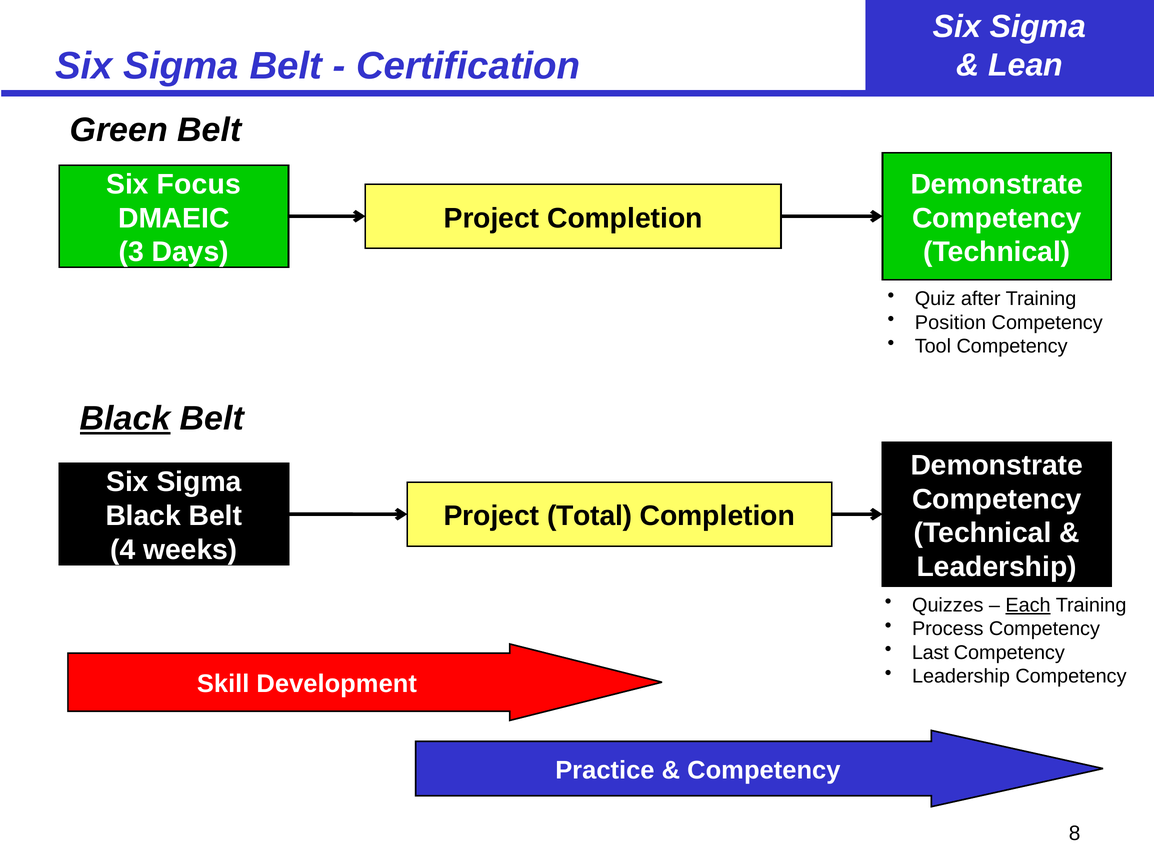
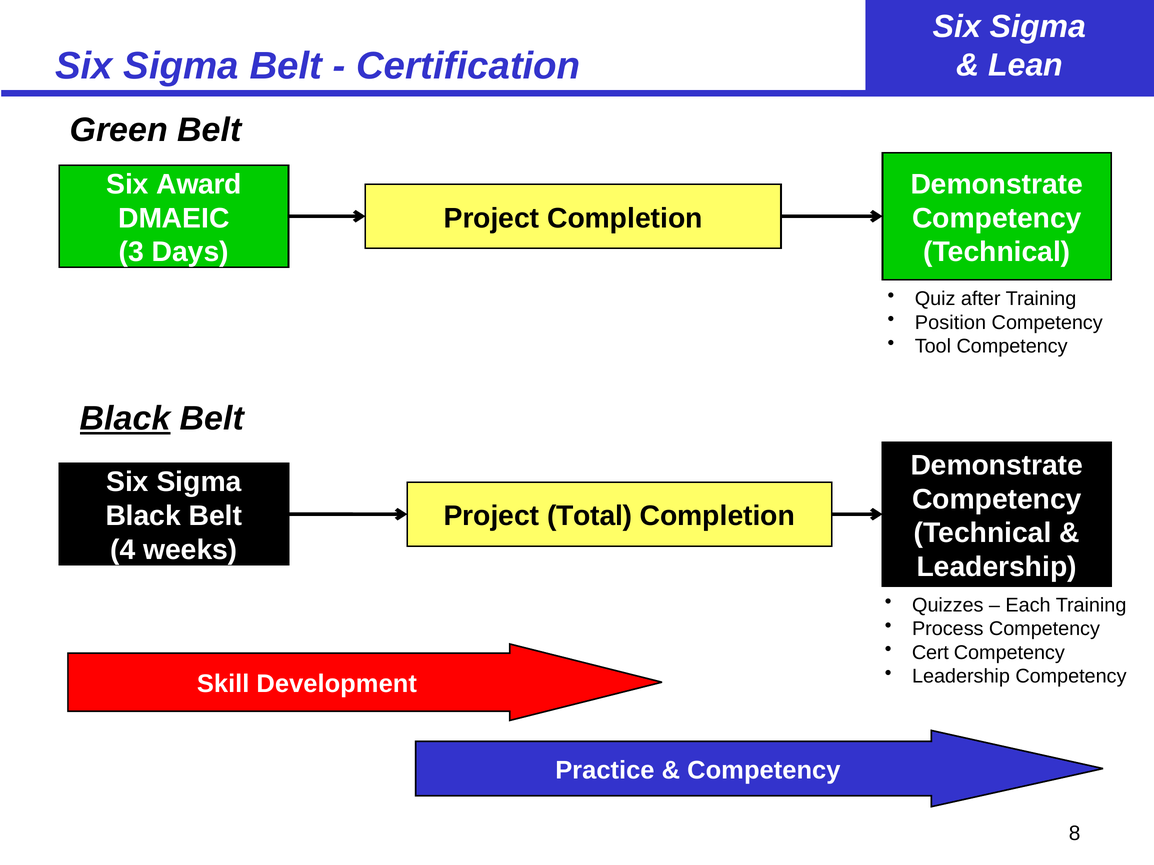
Focus: Focus -> Award (199, 184)
Each underline: present -> none (1028, 606)
Last: Last -> Cert (930, 653)
